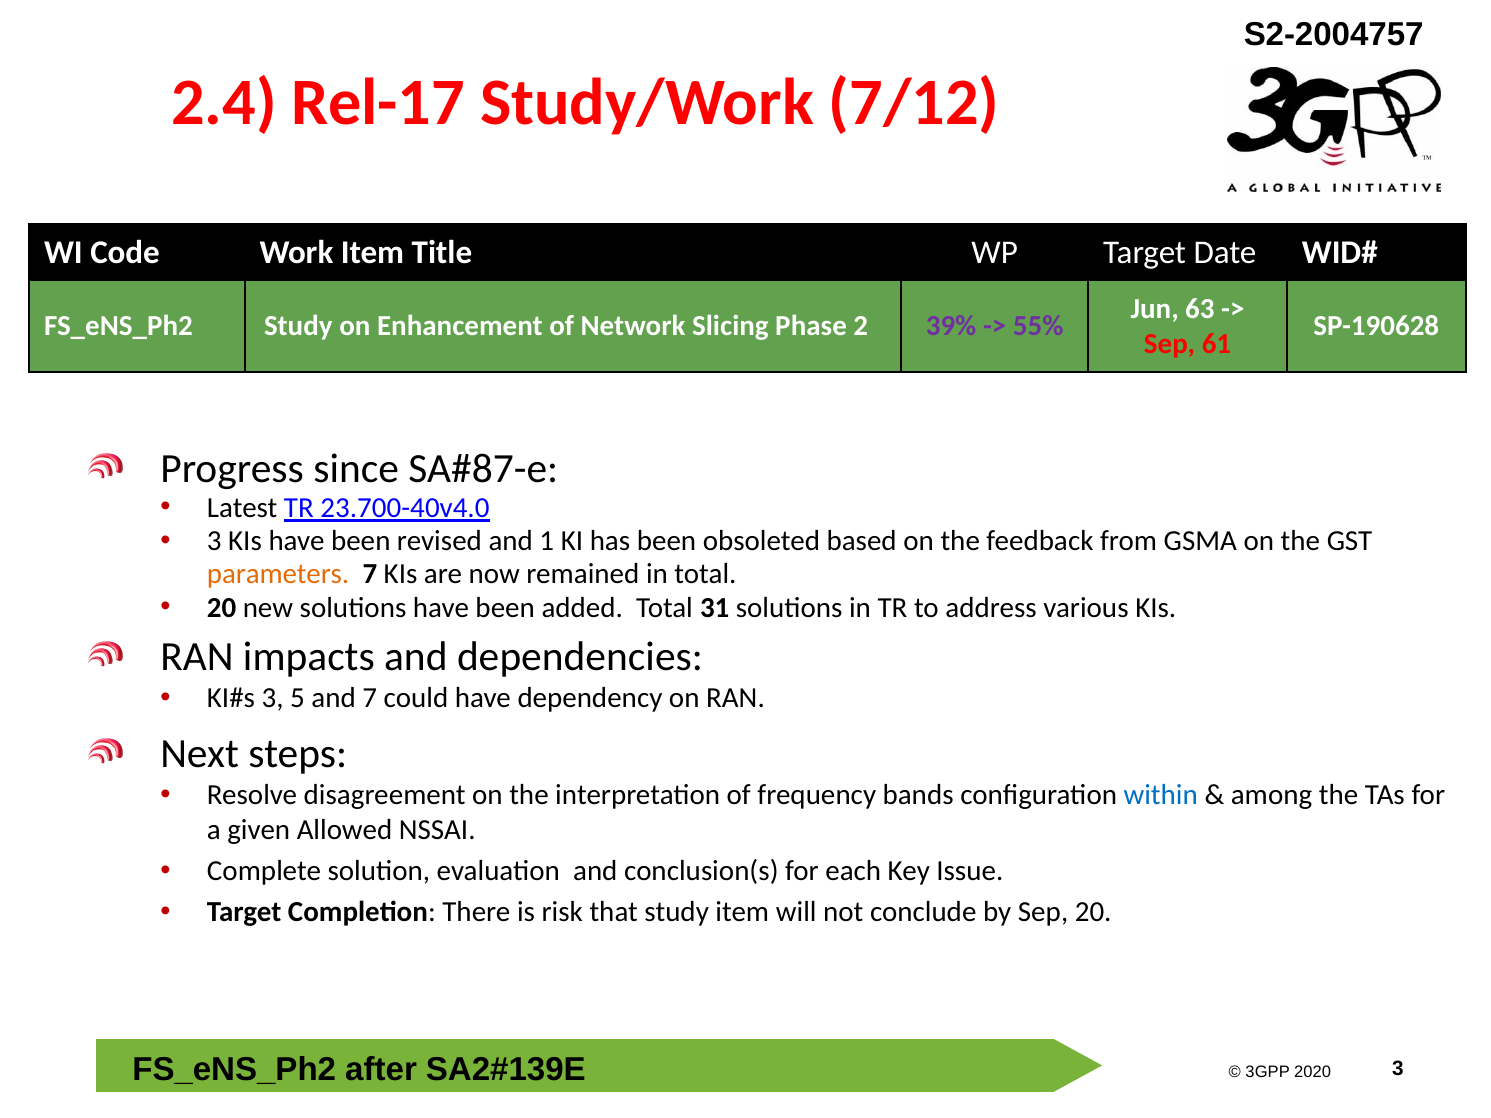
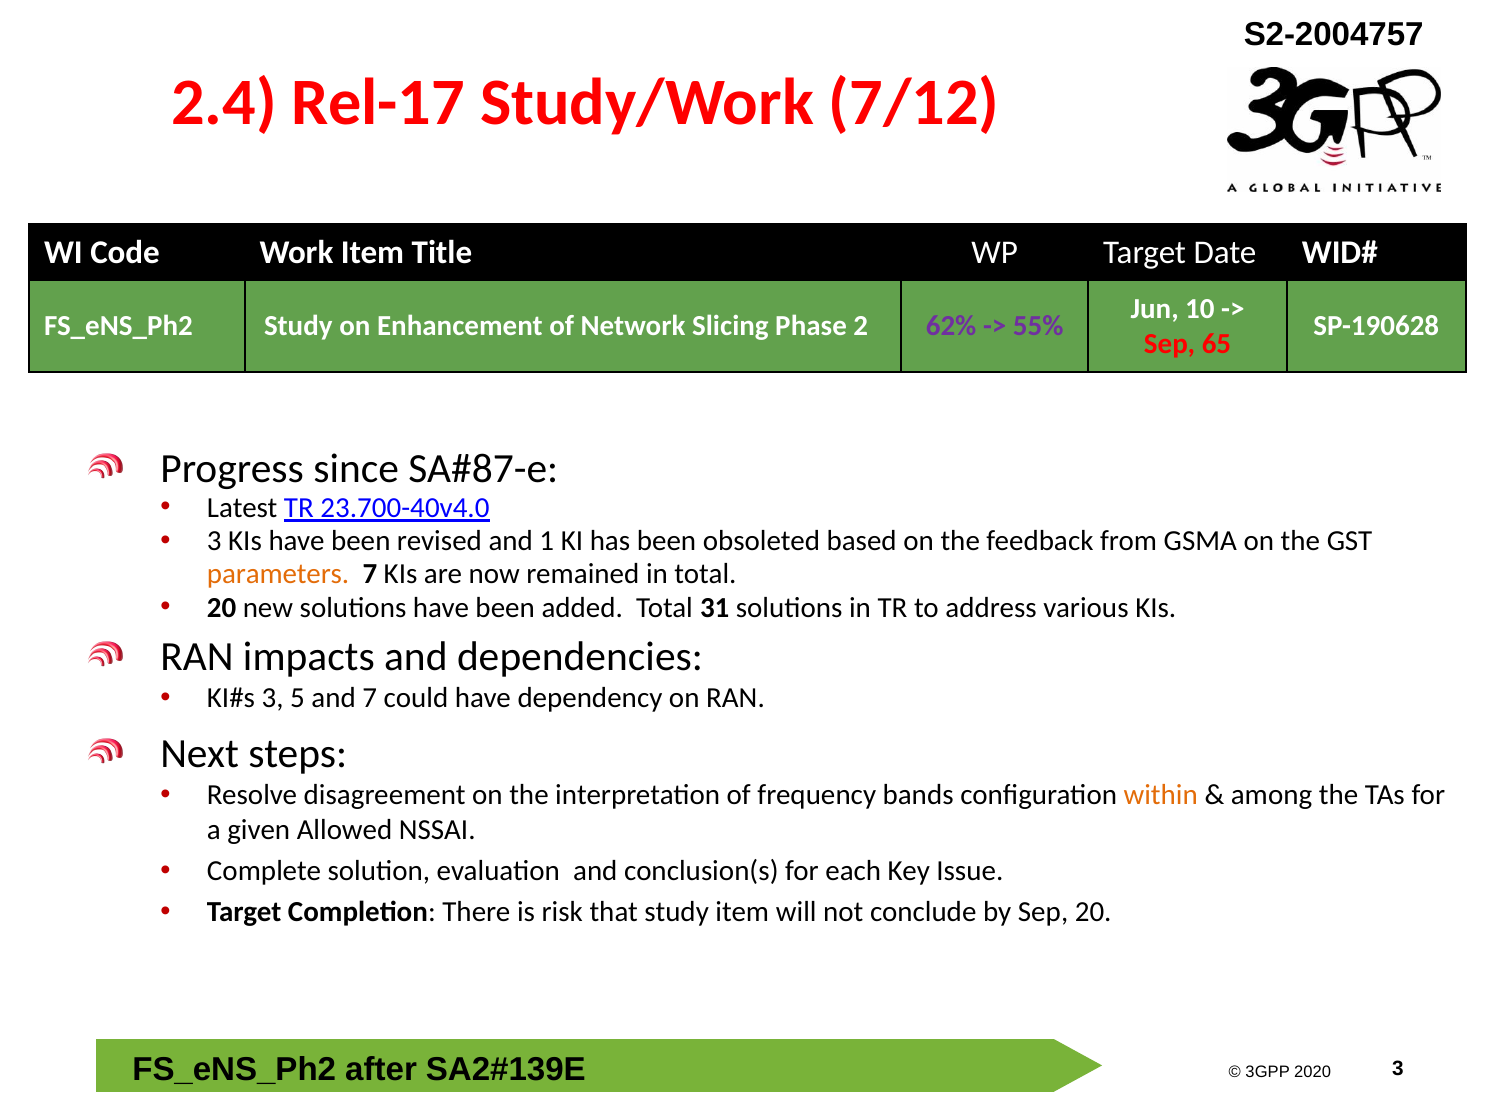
63: 63 -> 10 (1200, 309)
39%: 39% -> 62% (951, 326)
61: 61 -> 65 (1216, 344)
within colour: blue -> orange (1161, 795)
